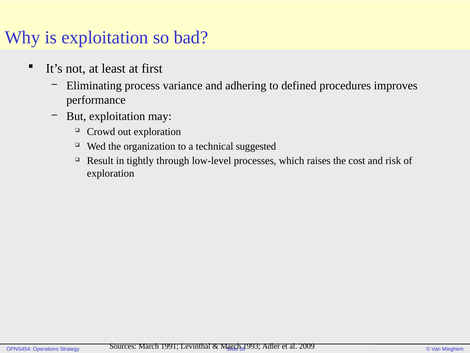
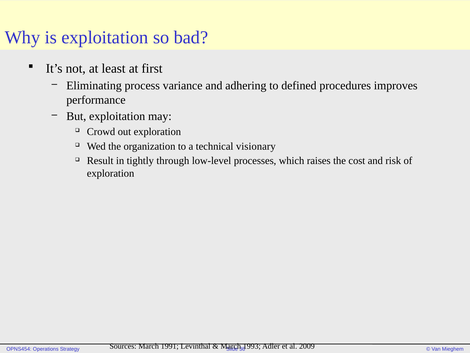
suggested: suggested -> visionary (256, 146)
